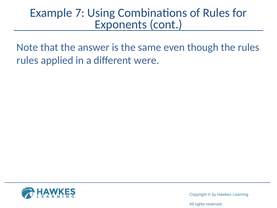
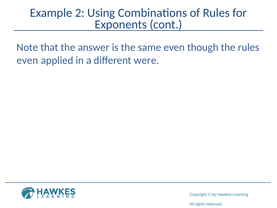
7: 7 -> 2 (80, 13)
rules: rules -> even (27, 60)
